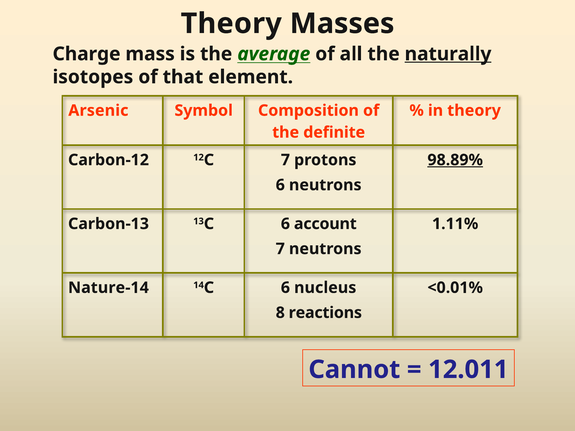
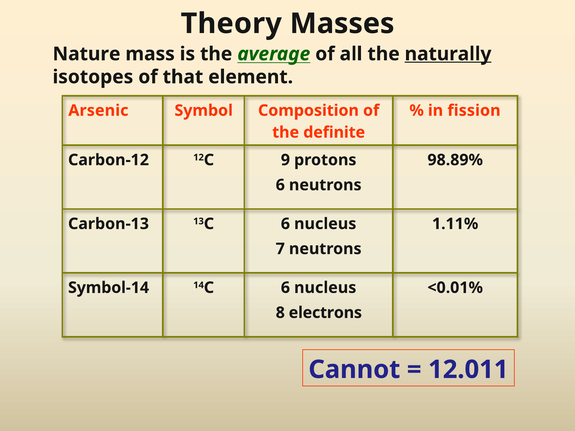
Charge: Charge -> Nature (86, 54)
in theory: theory -> fission (474, 111)
12C 7: 7 -> 9 (285, 160)
98.89% underline: present -> none (455, 160)
13C 6 account: account -> nucleus (325, 224)
Nature-14: Nature-14 -> Symbol-14 (109, 288)
reactions: reactions -> electrons (325, 313)
